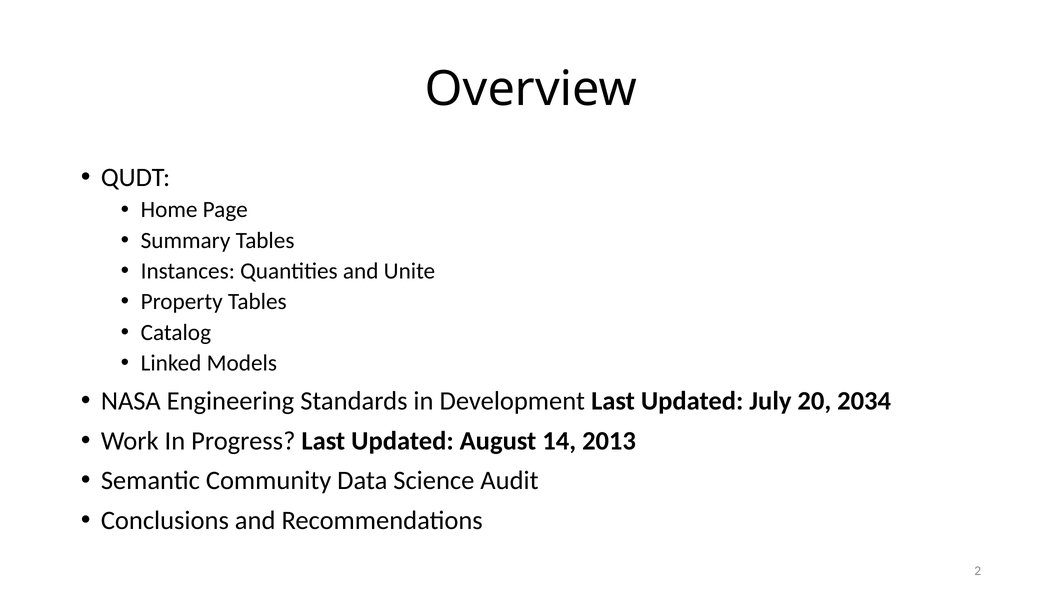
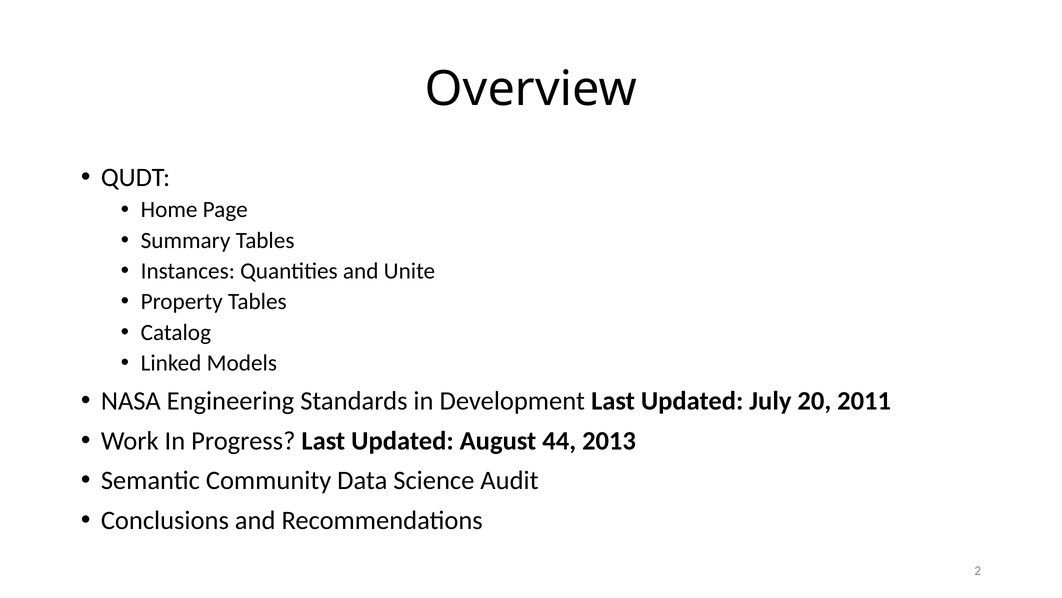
2034: 2034 -> 2011 (864, 401)
14: 14 -> 44 (559, 440)
